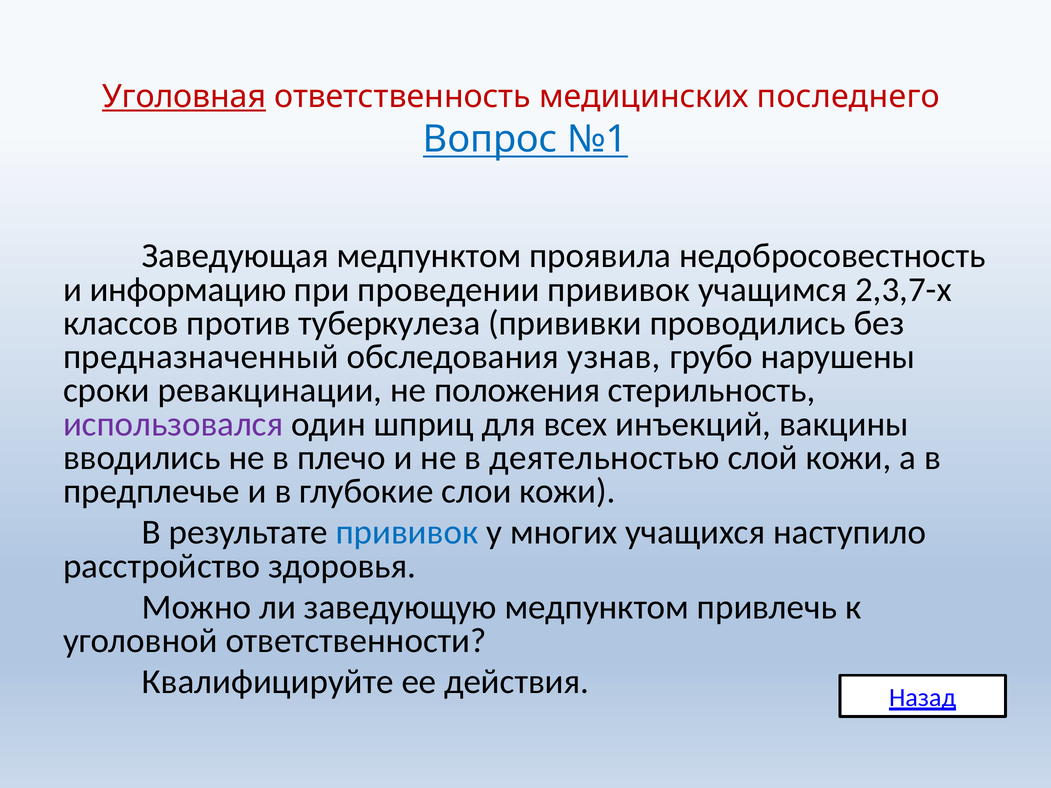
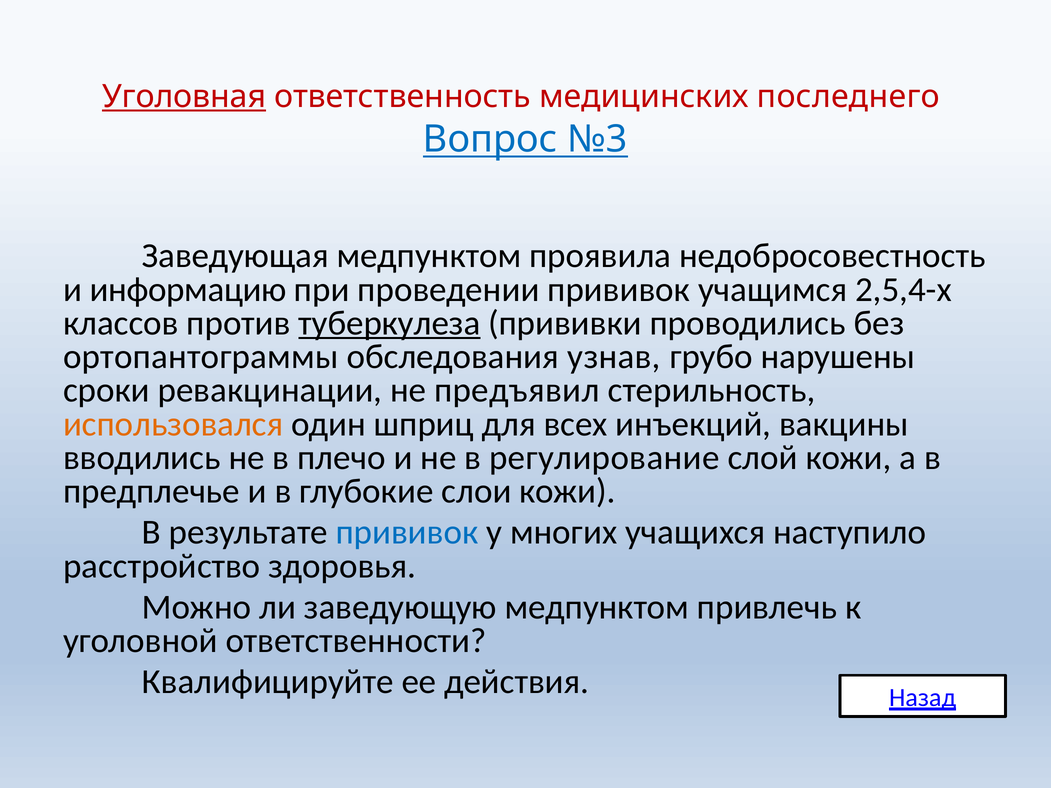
№1: №1 -> №3 (597, 139)
2,3,7-х: 2,3,7-х -> 2,5,4-х (904, 290)
туберкулеза underline: none -> present (389, 323)
предназначенный: предназначенный -> ортопантограммы (201, 357)
положения: положения -> предъявил (517, 391)
использовался colour: purple -> orange (173, 424)
деятельностью: деятельностью -> регулирование (604, 458)
